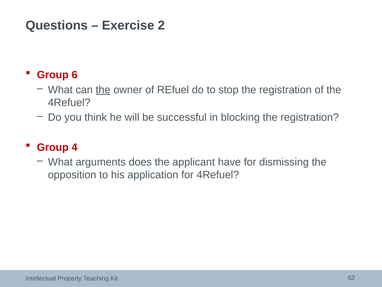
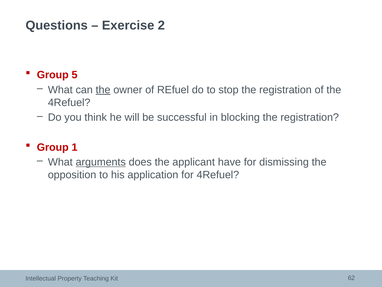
6: 6 -> 5 (75, 75)
4: 4 -> 1 (75, 147)
arguments underline: none -> present (101, 162)
